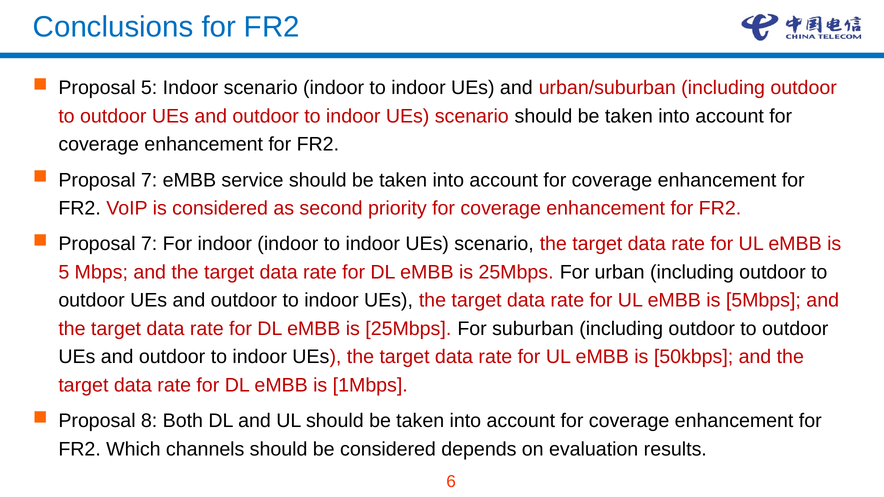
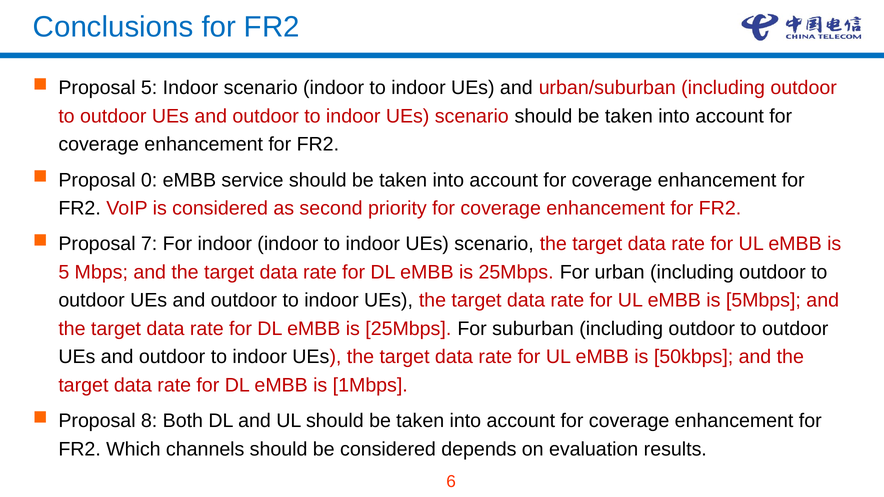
7: 7 -> 0 (149, 180)
